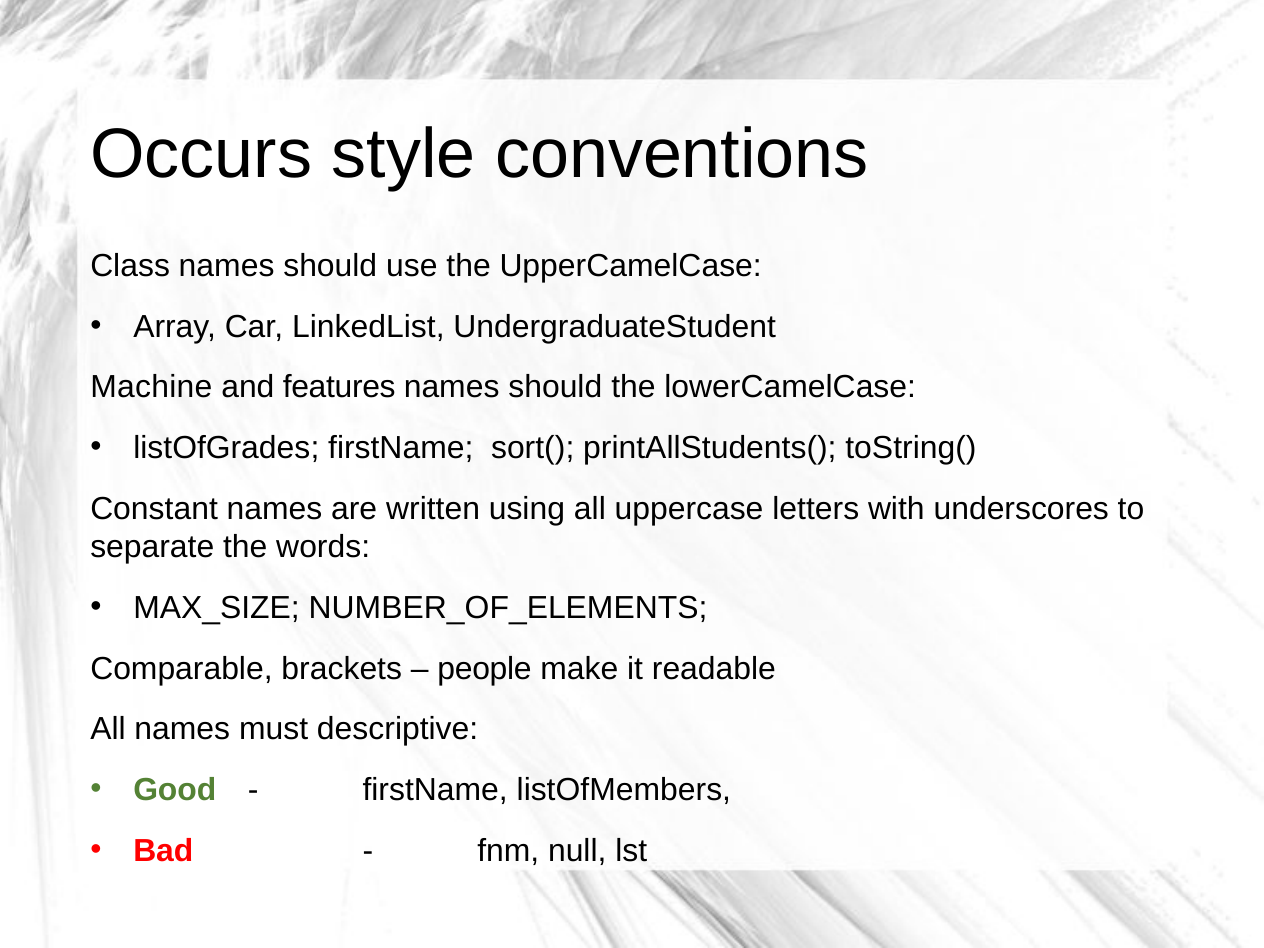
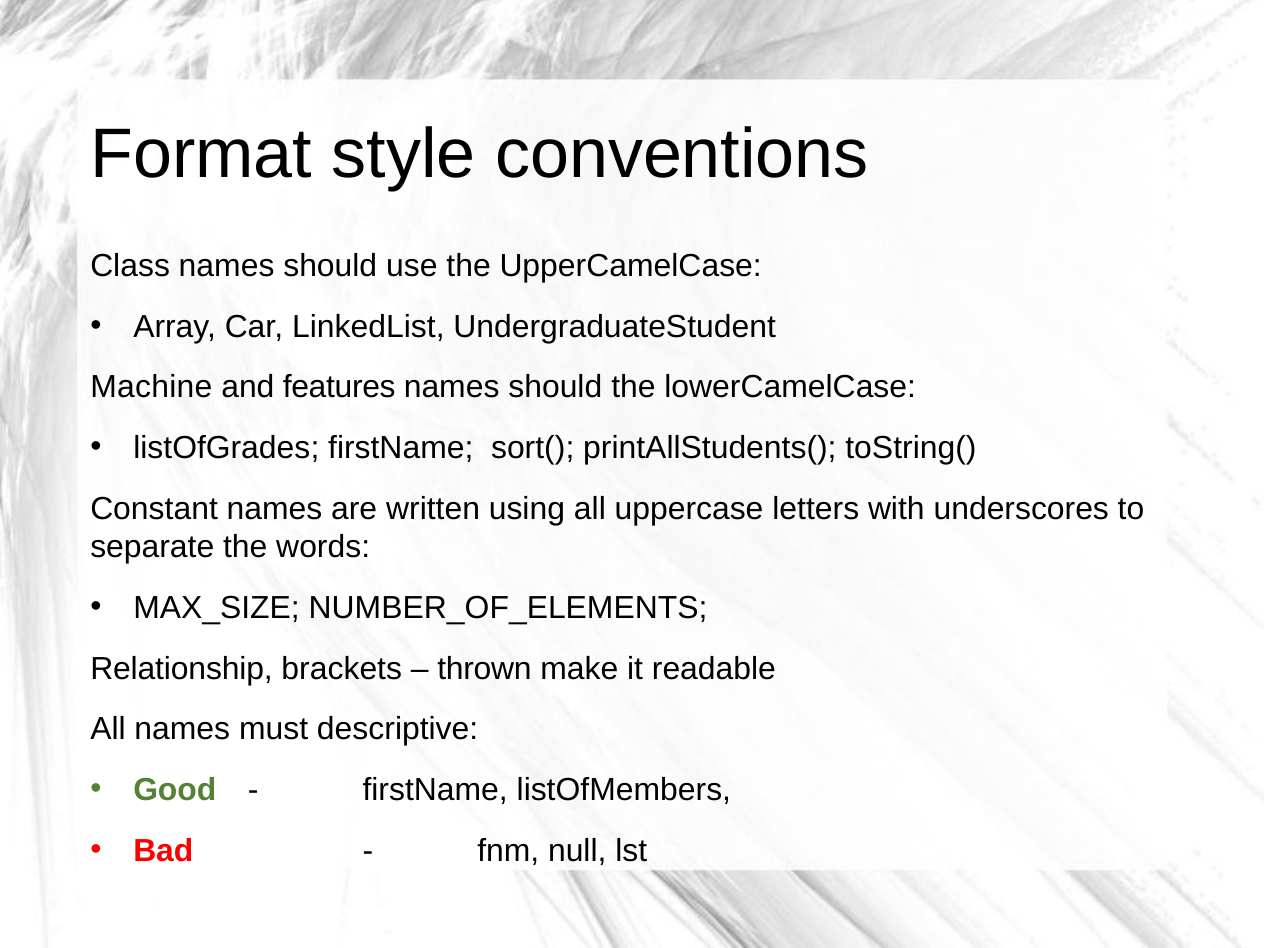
Occurs: Occurs -> Format (201, 155)
Comparable: Comparable -> Relationship (181, 669)
people: people -> thrown (485, 669)
